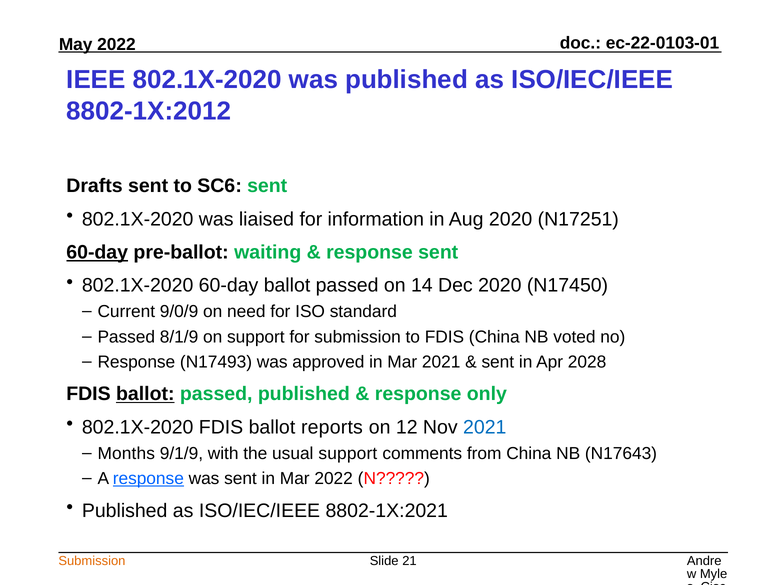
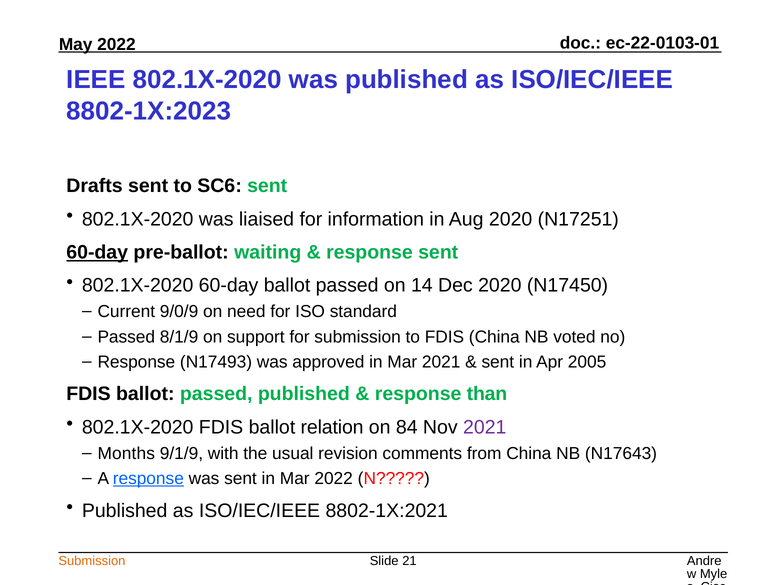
8802-1X:2012: 8802-1X:2012 -> 8802-1X:2023 (149, 111)
2028: 2028 -> 2005 (587, 362)
ballot underline: present -> none (145, 394)
only: only -> than (487, 394)
reports: reports -> relation (332, 427)
12: 12 -> 84 (407, 427)
2021 colour: blue -> purple (485, 427)
usual support: support -> revision (348, 453)
